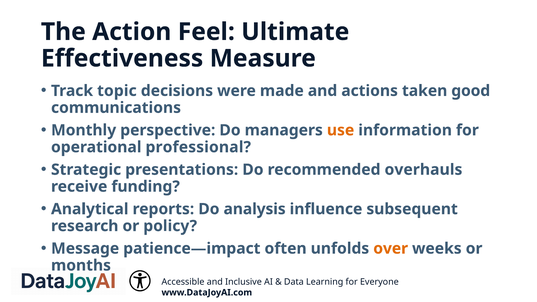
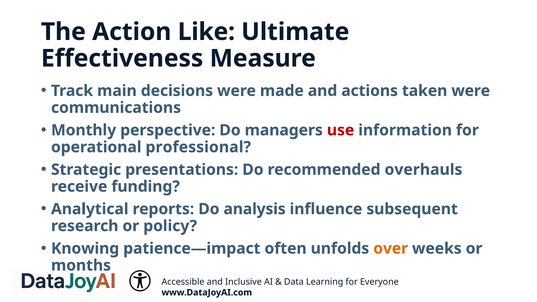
Feel: Feel -> Like (206, 32)
topic: topic -> main (117, 91)
taken good: good -> were (471, 91)
use colour: orange -> red (341, 130)
Message: Message -> Knowing (85, 249)
